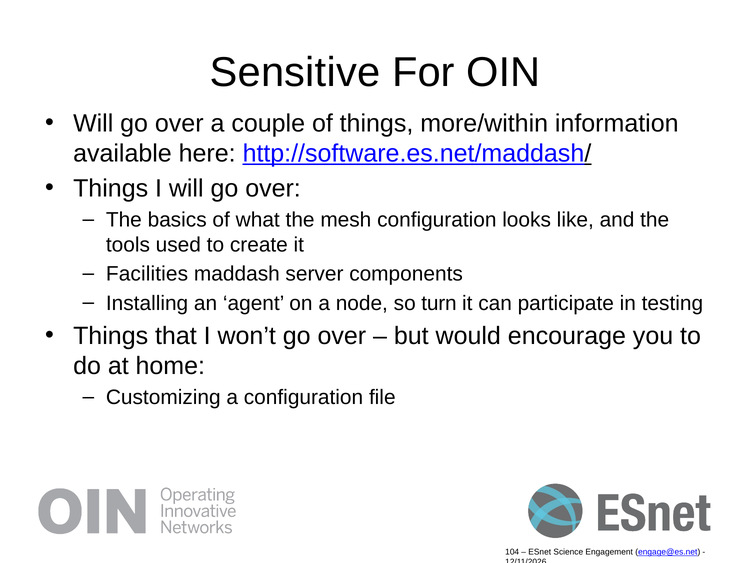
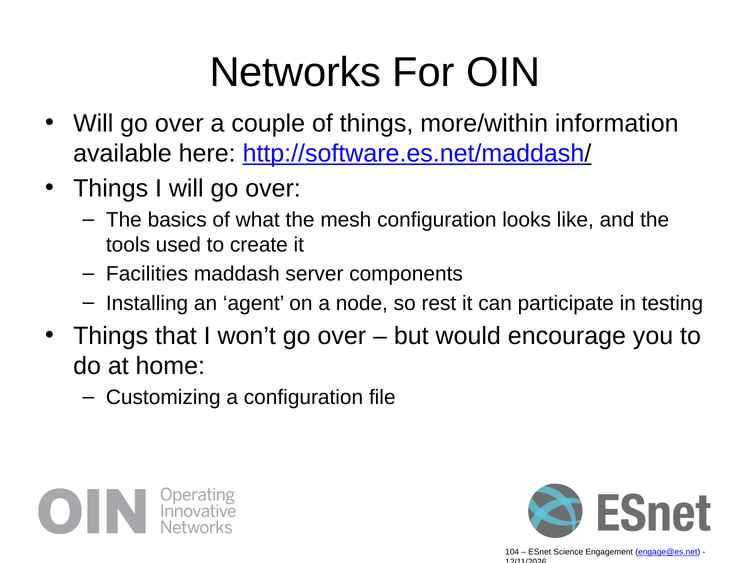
Sensitive: Sensitive -> Networks (295, 72)
turn: turn -> rest (439, 303)
